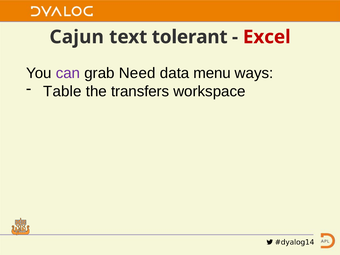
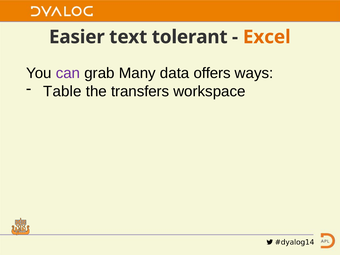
Cajun: Cajun -> Easier (77, 37)
Excel colour: red -> orange (267, 37)
Need: Need -> Many (137, 73)
menu: menu -> offers (212, 73)
